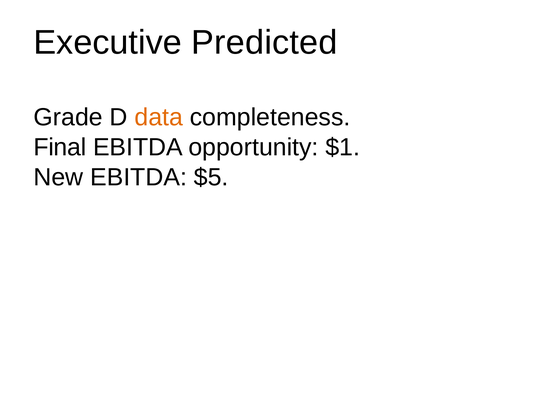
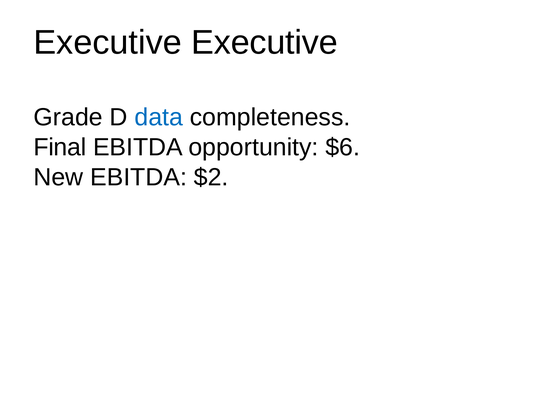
Executive Predicted: Predicted -> Executive (265, 43)
data colour: orange -> blue (159, 117)
$1: $1 -> $6 (343, 147)
$5: $5 -> $2 (211, 177)
